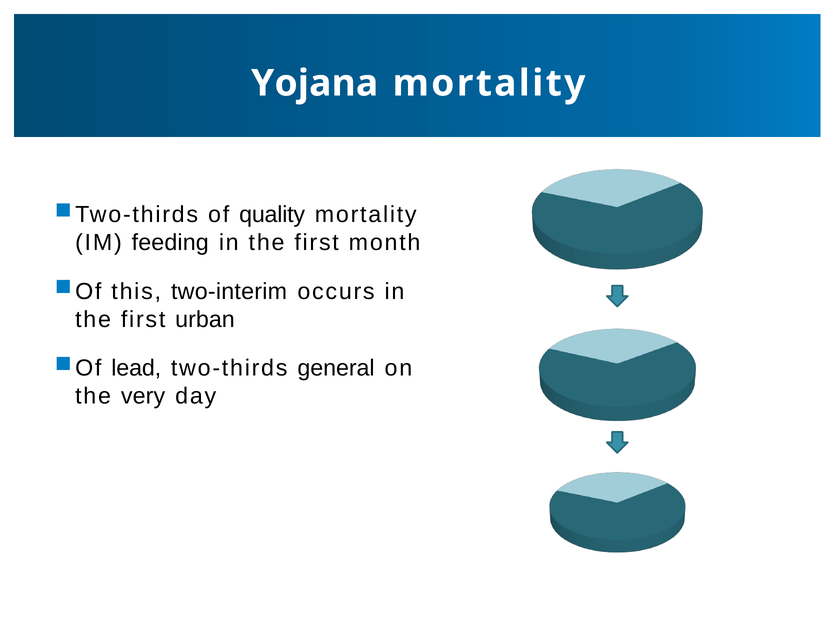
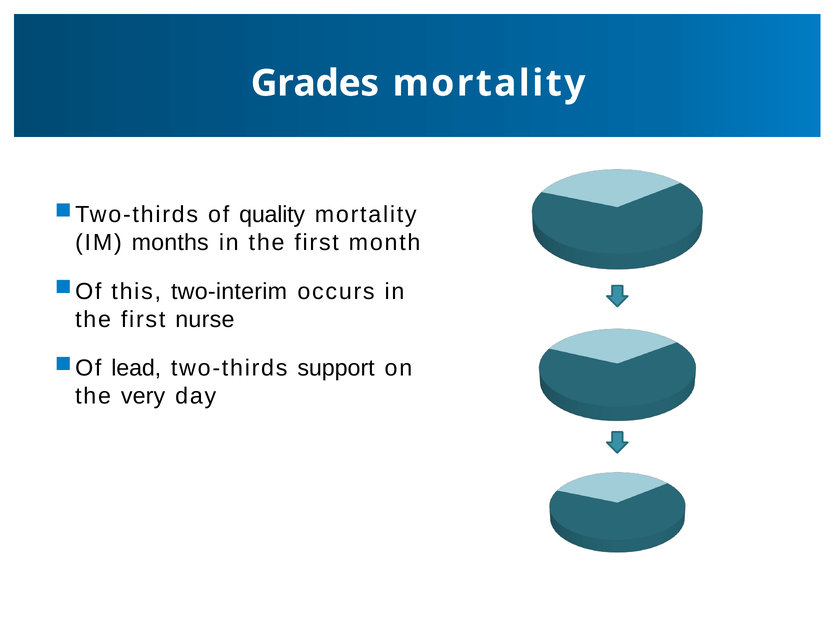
Yojana: Yojana -> Grades (315, 83)
feeding: feeding -> months (170, 243)
urban: urban -> nurse (205, 320)
general: general -> support (336, 369)
